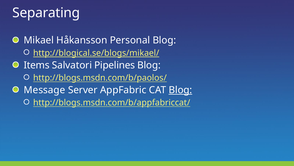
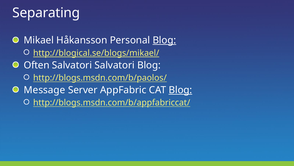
Blog underline: none -> present (164, 40)
Items: Items -> Often (37, 65)
Salvatori Pipelines: Pipelines -> Salvatori (115, 65)
